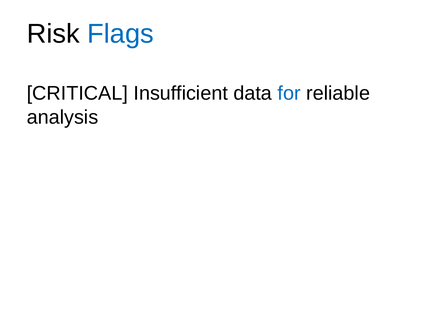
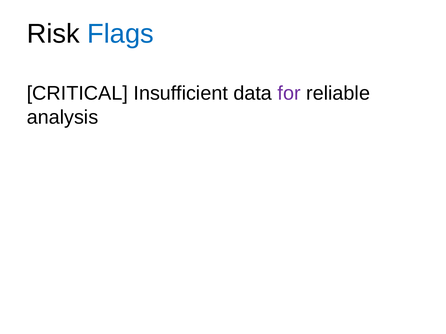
for colour: blue -> purple (289, 94)
